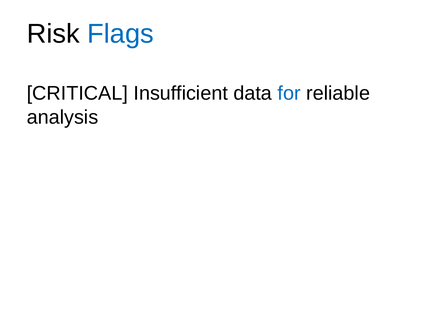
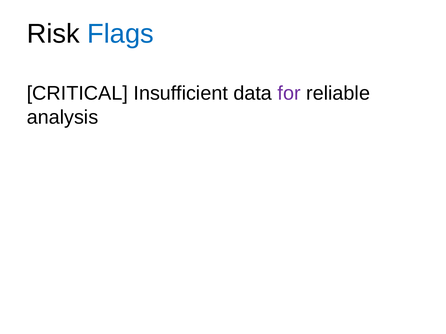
for colour: blue -> purple (289, 94)
